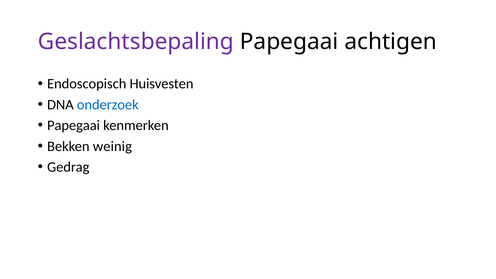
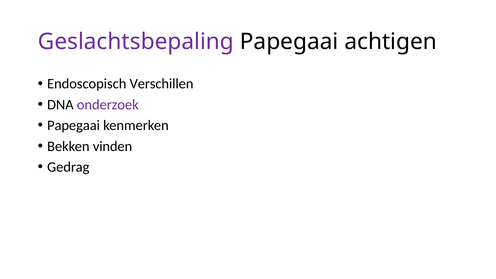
Huisvesten: Huisvesten -> Verschillen (162, 84)
onderzoek colour: blue -> purple (108, 105)
weinig: weinig -> vinden (113, 146)
